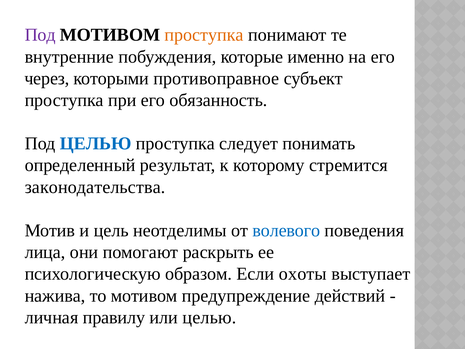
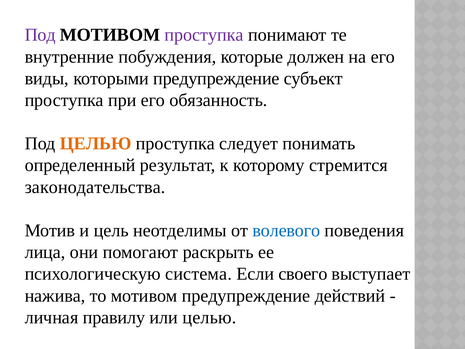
проступка colour: orange -> purple (204, 35)
именно: именно -> должен (316, 57)
через: через -> виды (47, 78)
которыми противоправное: противоправное -> предупреждение (216, 78)
ЦЕЛЬЮ colour: blue -> orange (96, 144)
образом: образом -> система (199, 274)
охоты: охоты -> своего (303, 274)
